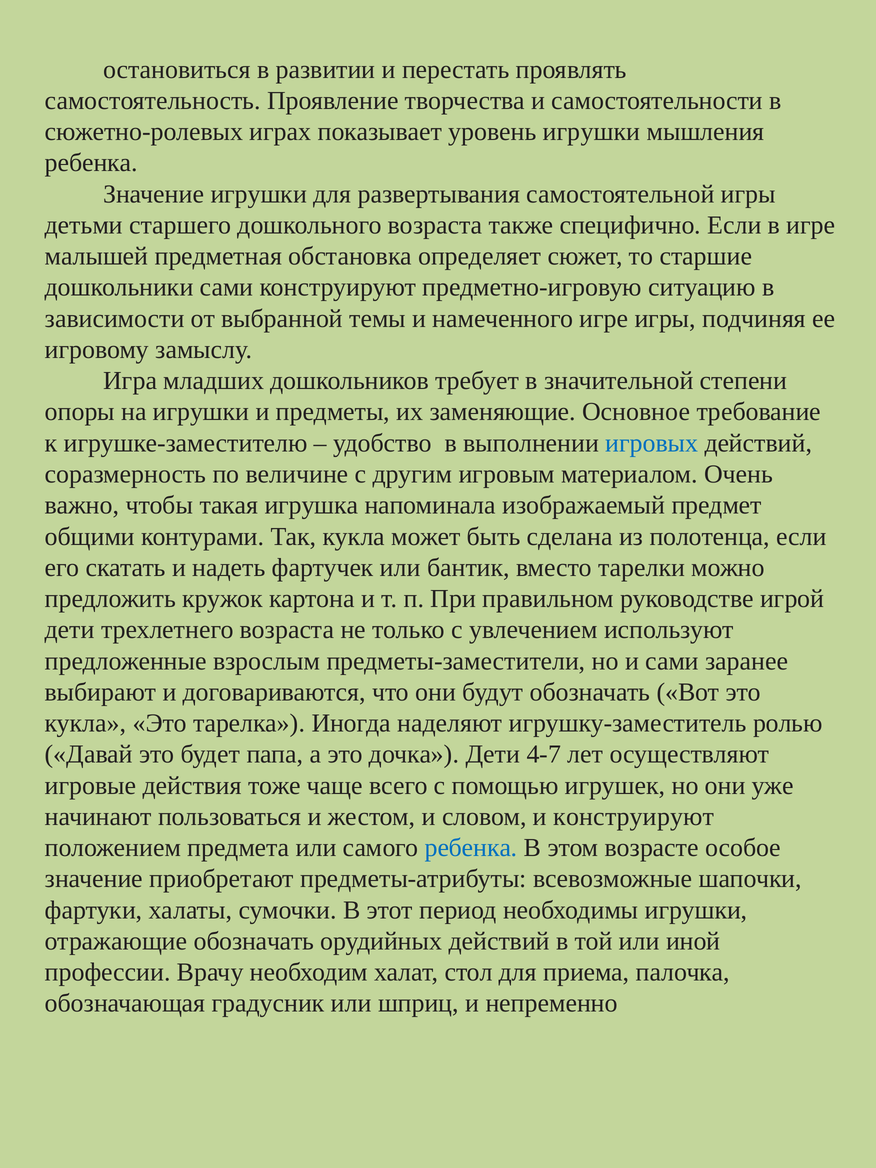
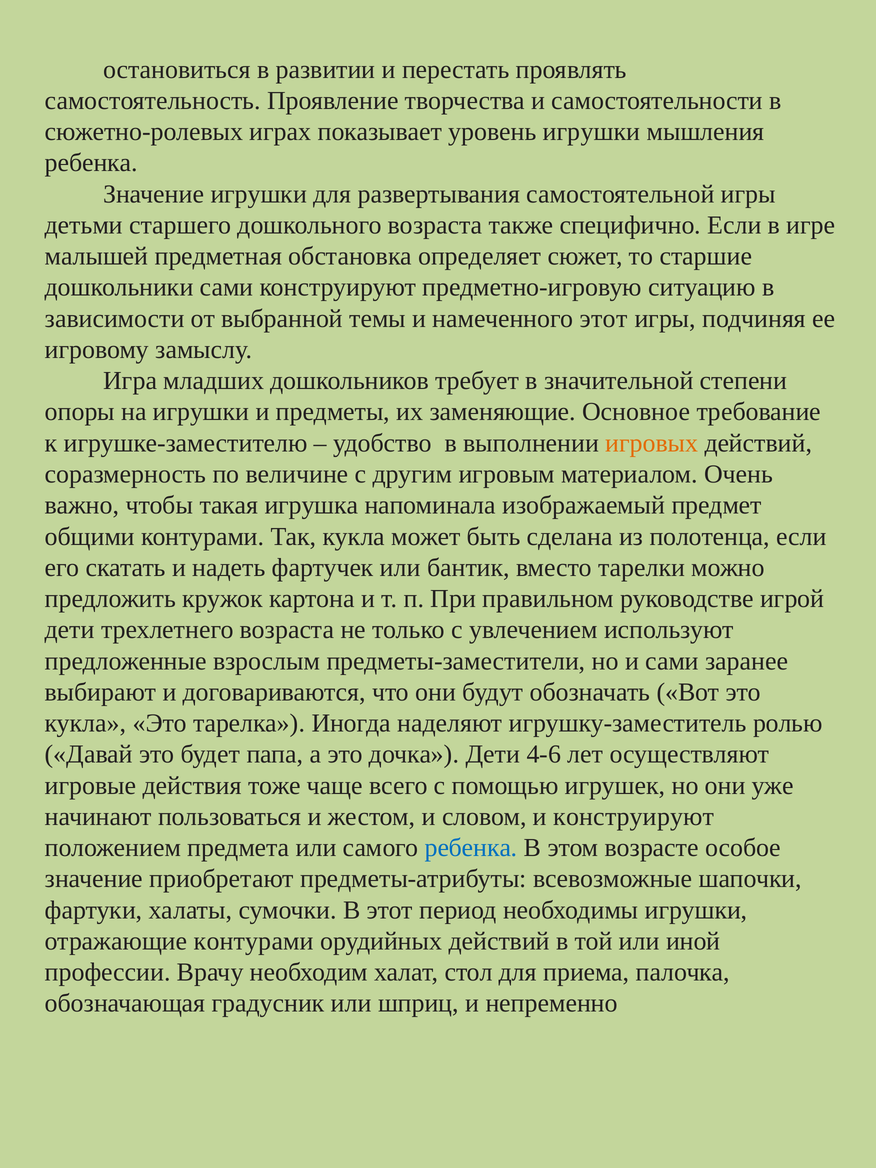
намеченного игре: игре -> этот (604, 319)
игровых colour: blue -> orange (652, 443)
4-7: 4-7 -> 4-6 (544, 754)
отражающие обозначать: обозначать -> контурами (254, 941)
